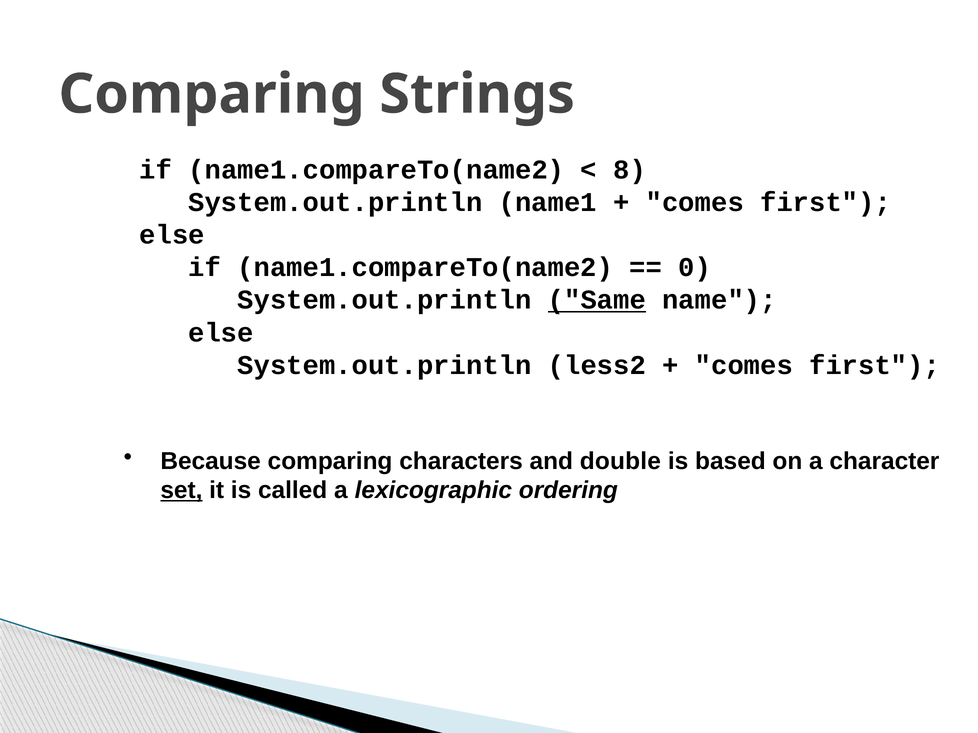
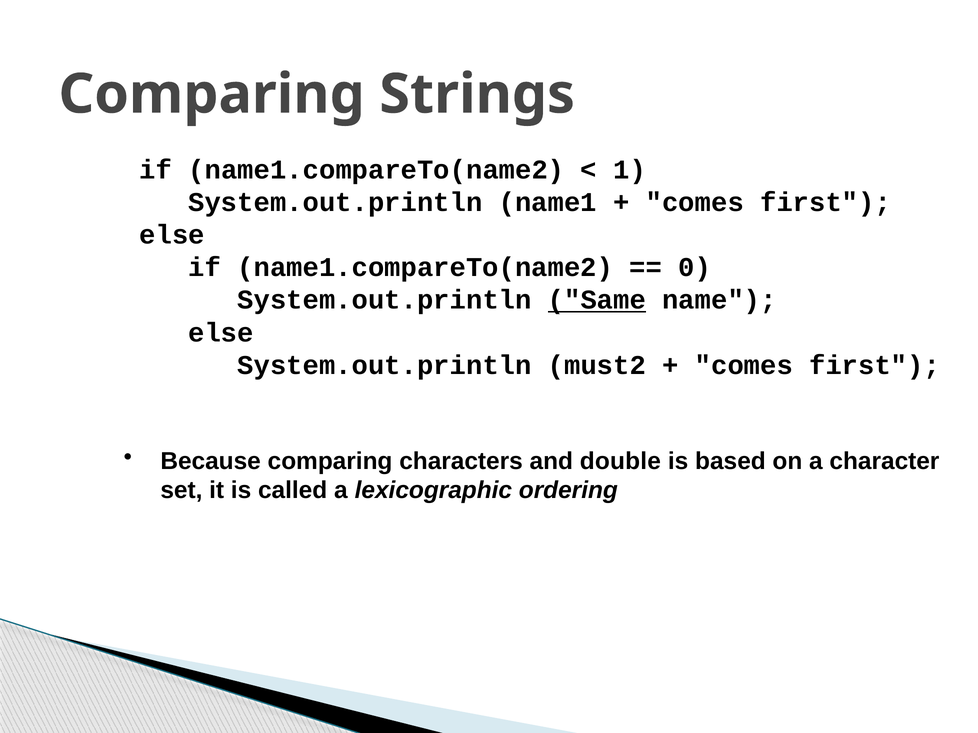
8: 8 -> 1 (630, 170)
less2: less2 -> must2 (597, 365)
set underline: present -> none (181, 491)
